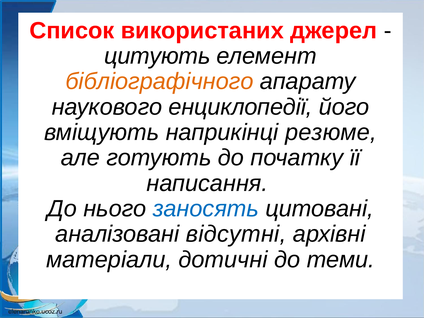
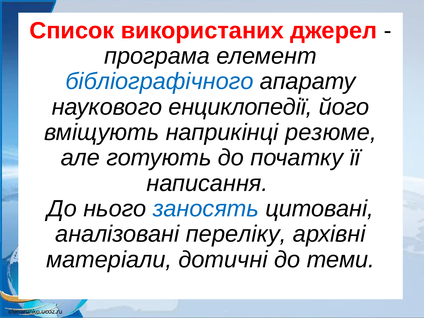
цитують: цитують -> програма (157, 56)
бібліографічного colour: orange -> blue (159, 82)
відсутні: відсутні -> переліку (236, 234)
